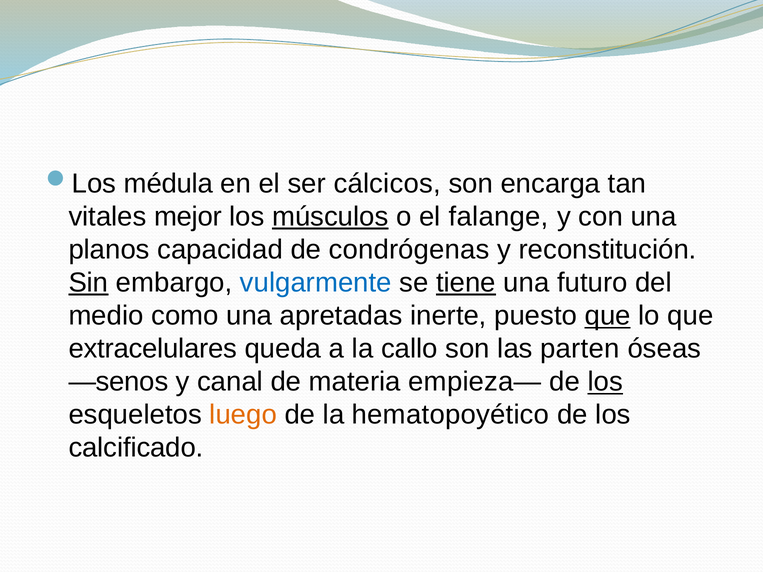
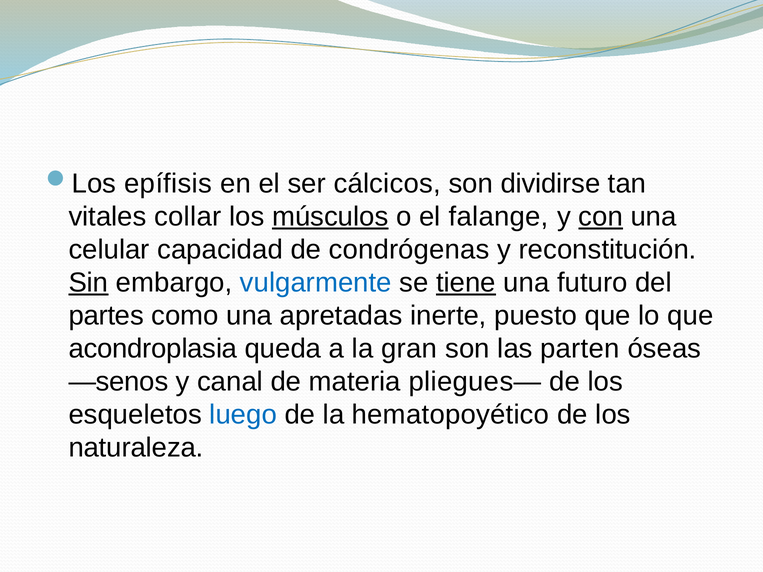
médula: médula -> epífisis (168, 184)
encarga: encarga -> dividirse (550, 184)
mejor: mejor -> collar (188, 217)
con underline: none -> present (601, 217)
planos: planos -> celular (109, 250)
medio: medio -> partes (106, 316)
que underline: present -> none (608, 316)
extracelulares: extracelulares -> acondroplasia (153, 349)
callo: callo -> gran (409, 349)
empieza—: empieza— -> pliegues— (475, 382)
los underline: present -> none (605, 382)
luego colour: orange -> blue (243, 415)
calcificado: calcificado -> naturaleza (136, 448)
